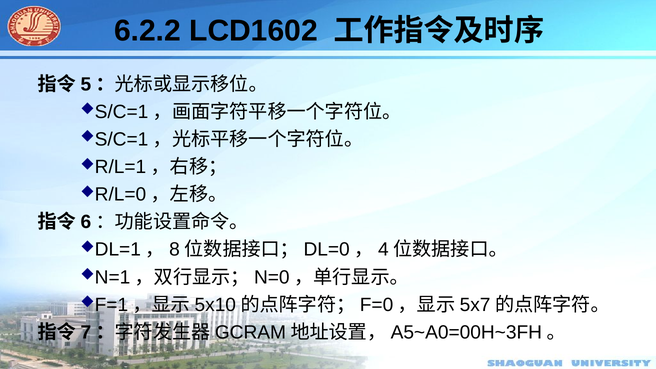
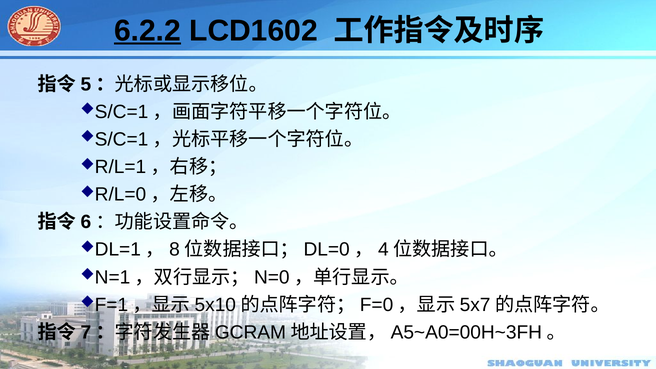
6.2.2 underline: none -> present (147, 31)
